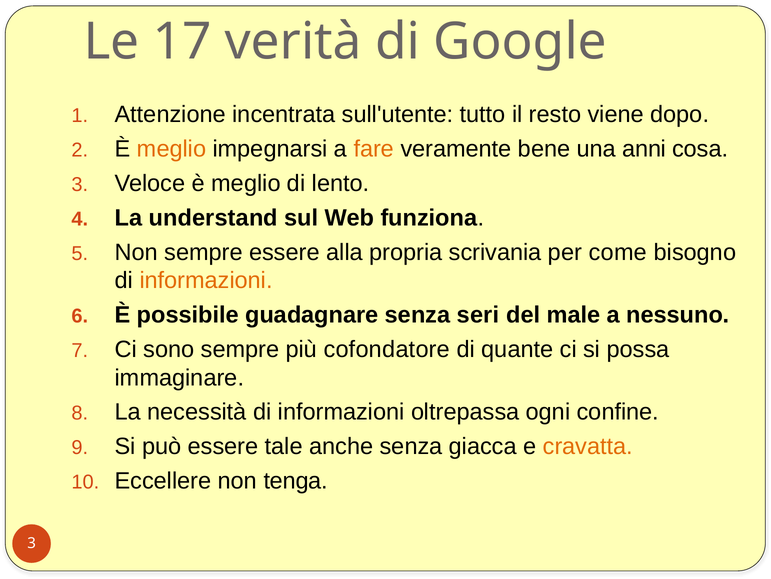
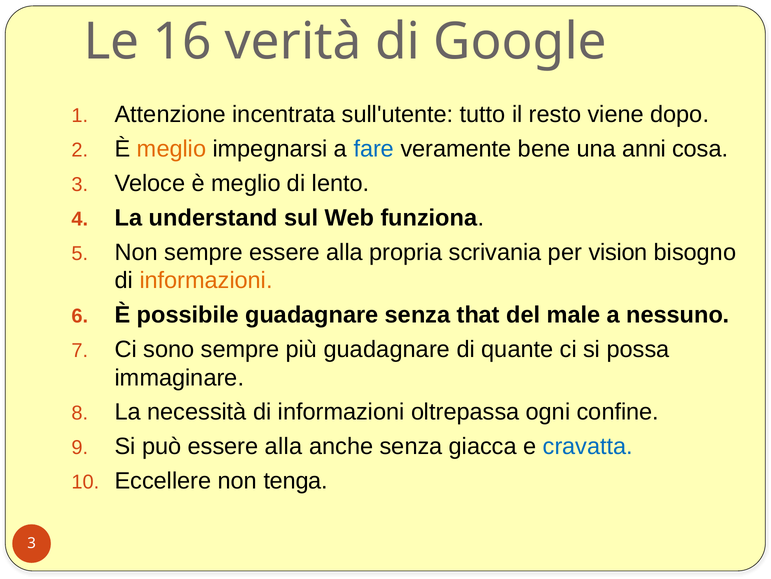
17: 17 -> 16 (182, 42)
fare colour: orange -> blue (374, 149)
come: come -> vision (618, 252)
seri: seri -> that (478, 315)
più cofondatore: cofondatore -> guadagnare (387, 349)
può essere tale: tale -> alla (284, 446)
cravatta colour: orange -> blue (588, 446)
